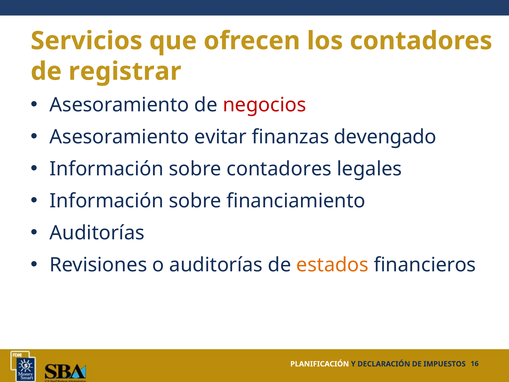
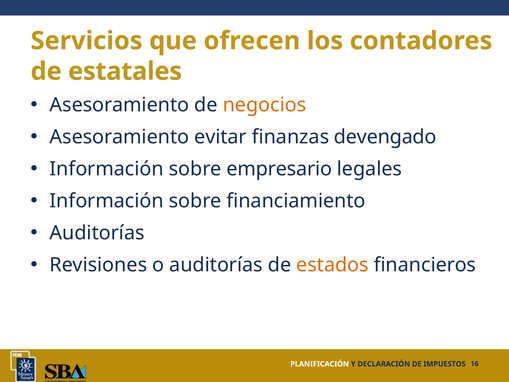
registrar: registrar -> estatales (125, 71)
negocios colour: red -> orange (264, 105)
sobre contadores: contadores -> empresario (279, 169)
